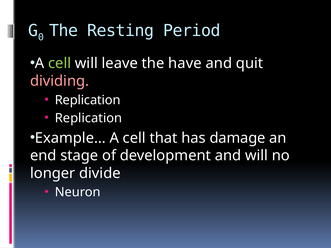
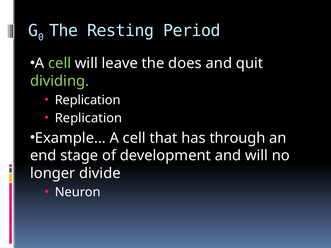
have: have -> does (185, 63)
dividing colour: pink -> light green (60, 81)
damage: damage -> through (238, 138)
